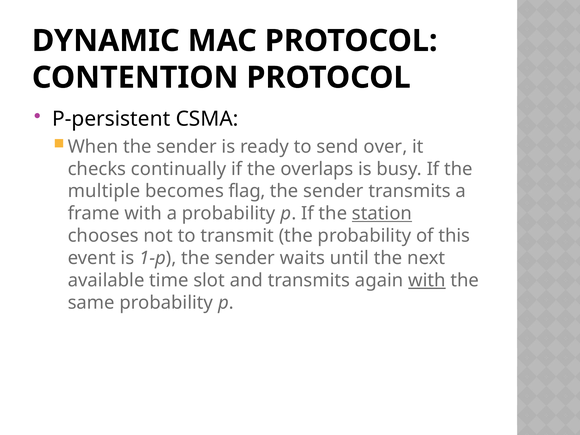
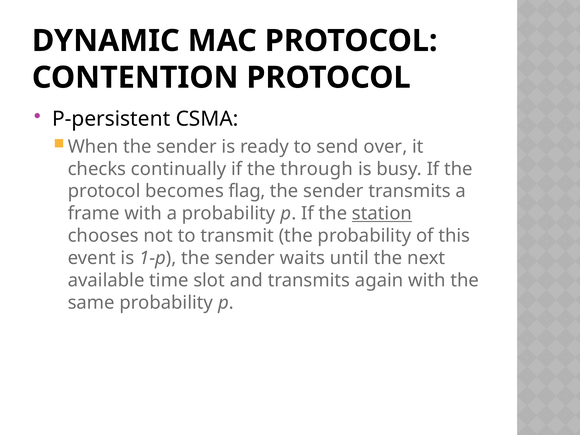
overlaps: overlaps -> through (317, 169)
multiple: multiple -> protocol (104, 191)
with underline: present -> none (427, 280)
